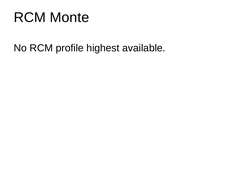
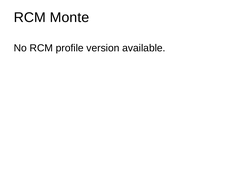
highest: highest -> version (103, 48)
